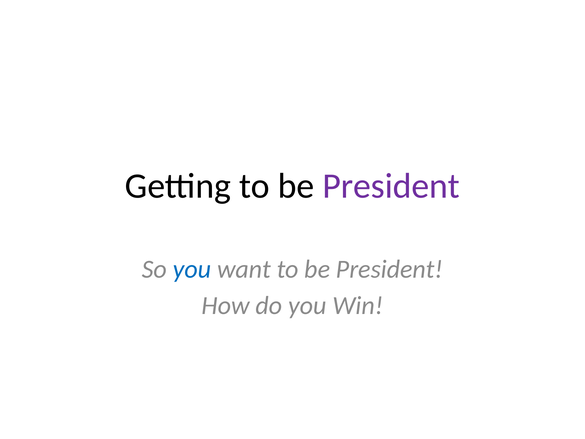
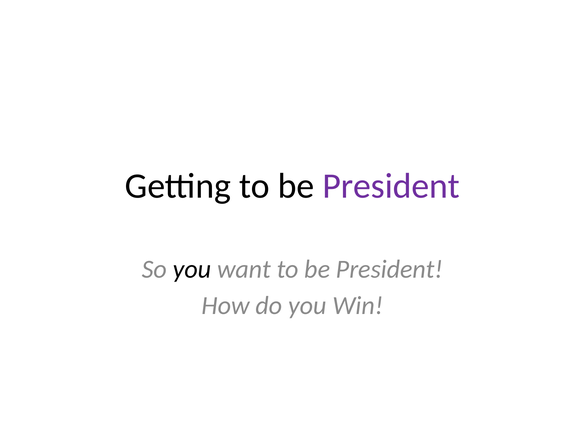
you colour: blue -> black (192, 269)
